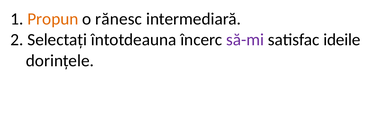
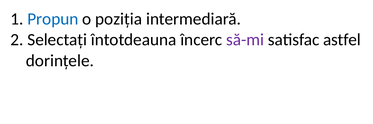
Propun colour: orange -> blue (53, 19)
rănesc: rănesc -> poziția (119, 19)
ideile: ideile -> astfel (342, 40)
